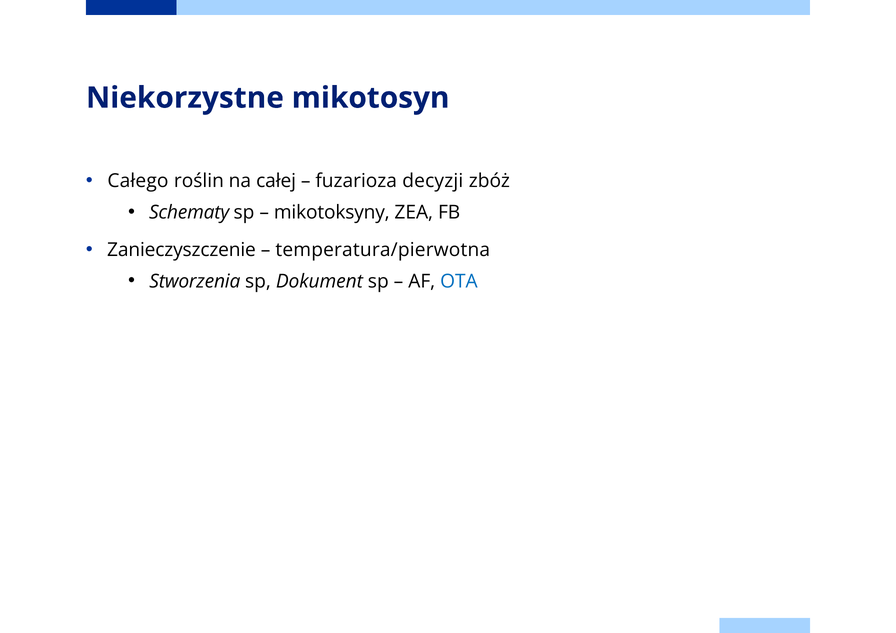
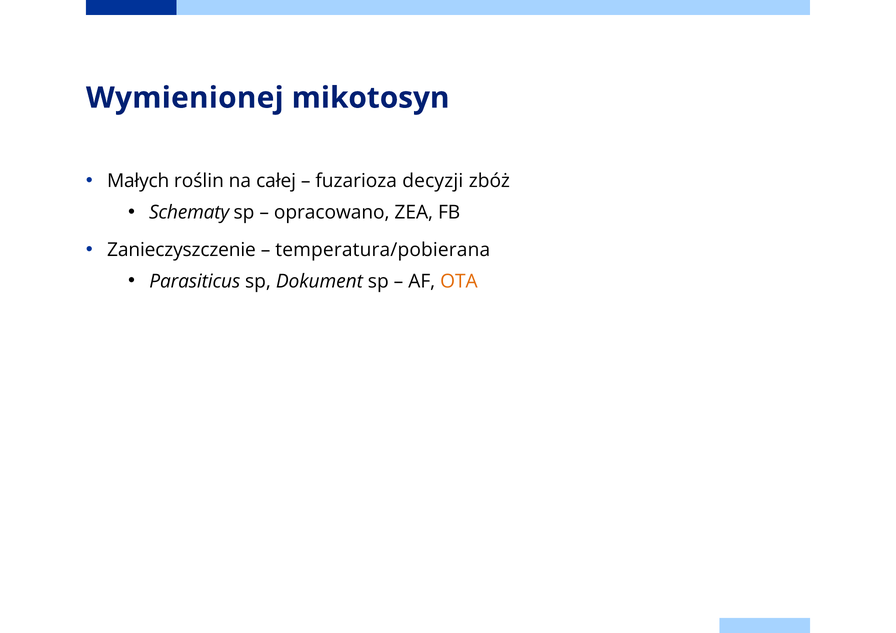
Niekorzystne: Niekorzystne -> Wymienionej (185, 98)
Całego: Całego -> Małych (138, 181)
mikotoksyny: mikotoksyny -> opracowano (332, 213)
temperatura/pierwotna: temperatura/pierwotna -> temperatura/pobierana (383, 250)
Stworzenia: Stworzenia -> Parasiticus (195, 281)
OTA colour: blue -> orange (459, 281)
